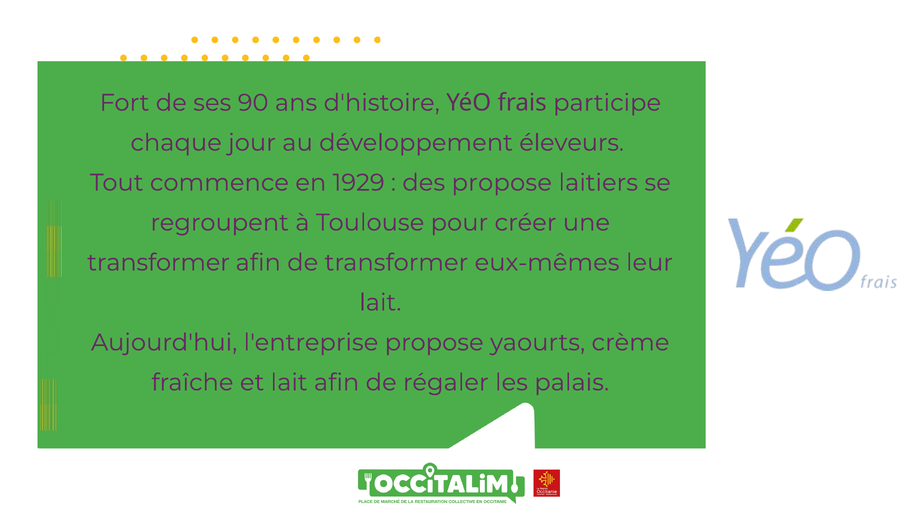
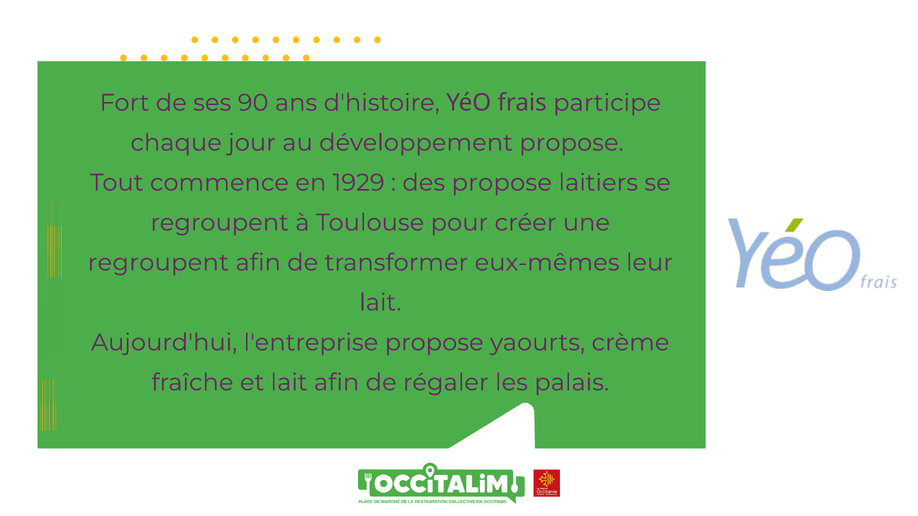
développement éleveurs: éleveurs -> propose (572, 143)
transformer: transformer -> regroupent (158, 263)
